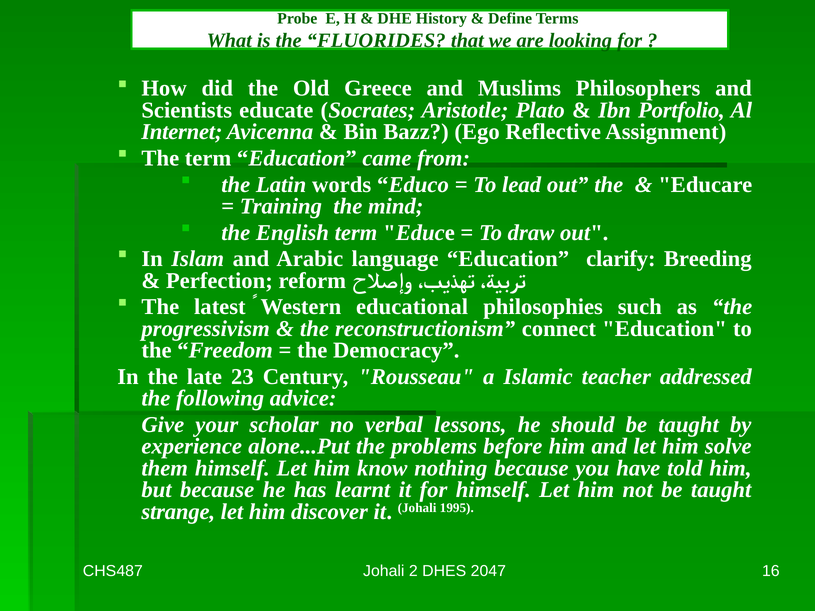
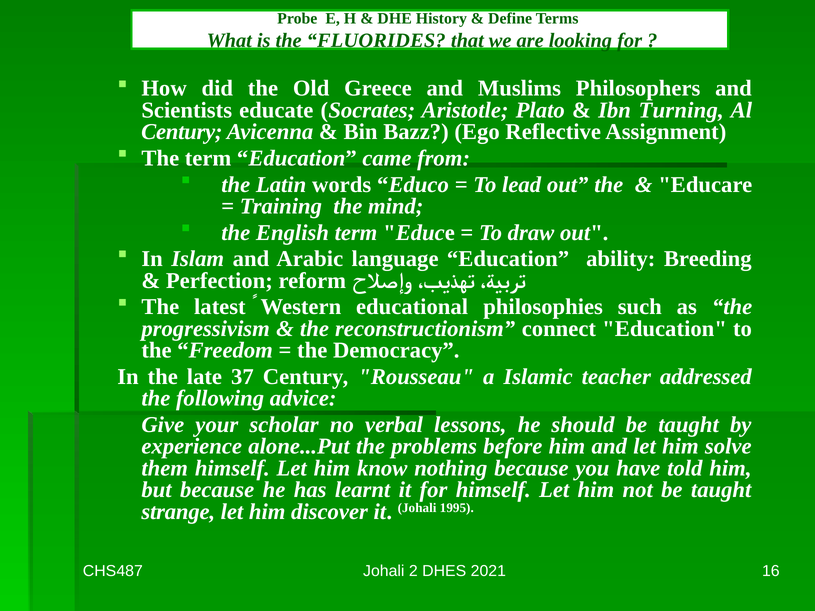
Portfolio: Portfolio -> Turning (681, 110)
Internet: Internet -> Century (182, 132)
clarify: clarify -> ability (621, 259)
23: 23 -> 37 (242, 377)
2047: 2047 -> 2021 (488, 571)
